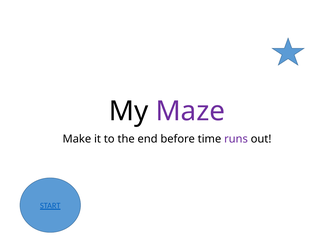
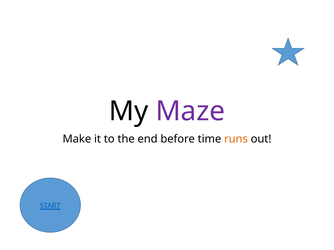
runs colour: purple -> orange (236, 139)
